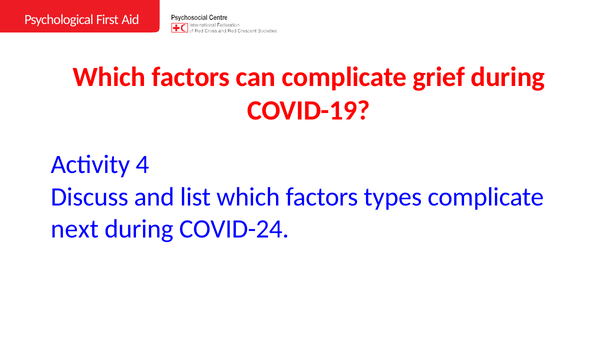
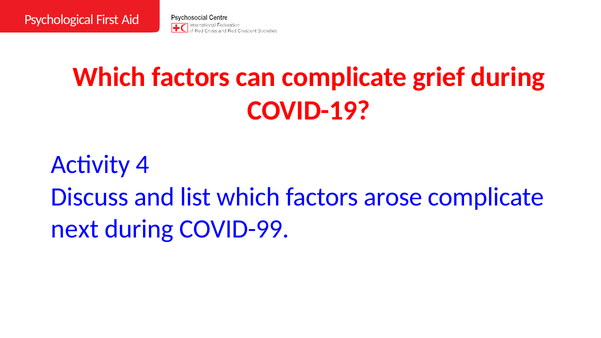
types: types -> arose (393, 197)
COVID-24: COVID-24 -> COVID-99 (234, 229)
